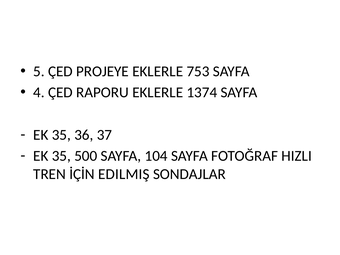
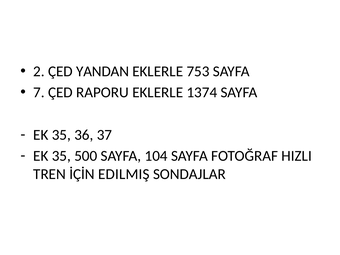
5: 5 -> 2 (39, 71)
PROJEYE: PROJEYE -> YANDAN (103, 71)
4: 4 -> 7 (39, 92)
